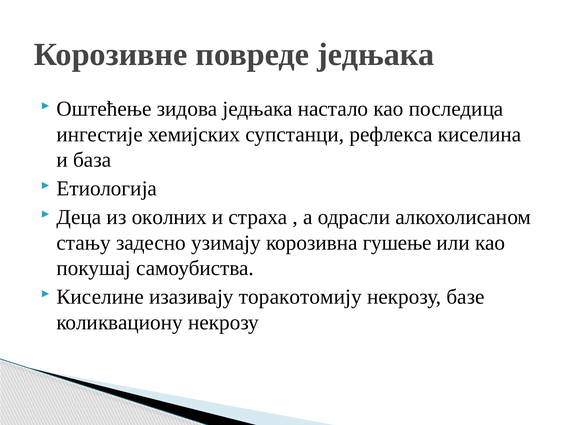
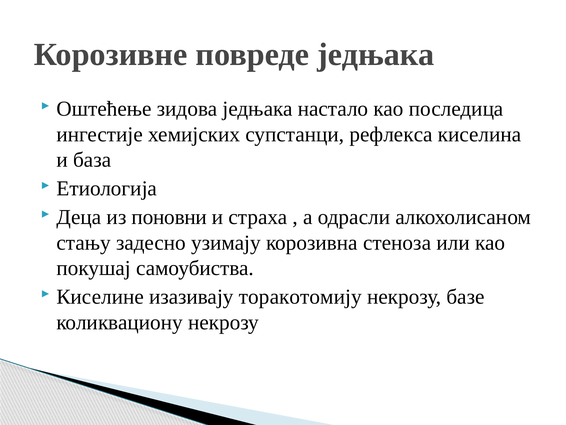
околних: околних -> поновни (169, 217)
гушење: гушење -> стеноза (397, 242)
